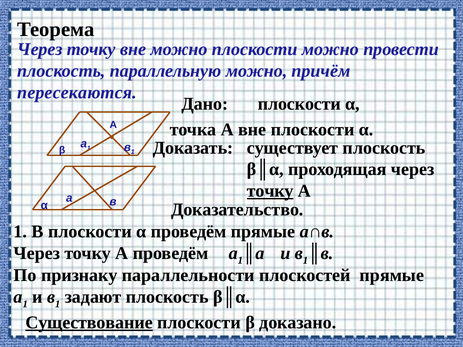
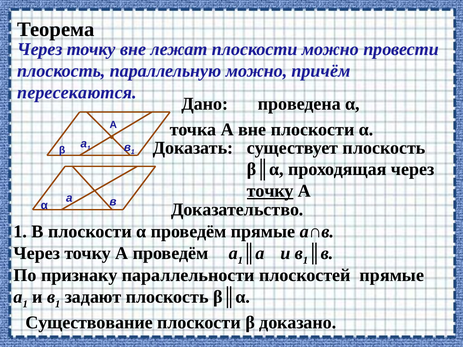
вне можно: можно -> лежат (179, 49)
плоскости: плоскости -> проведена (299, 104)
Существование underline: present -> none (89, 323)
